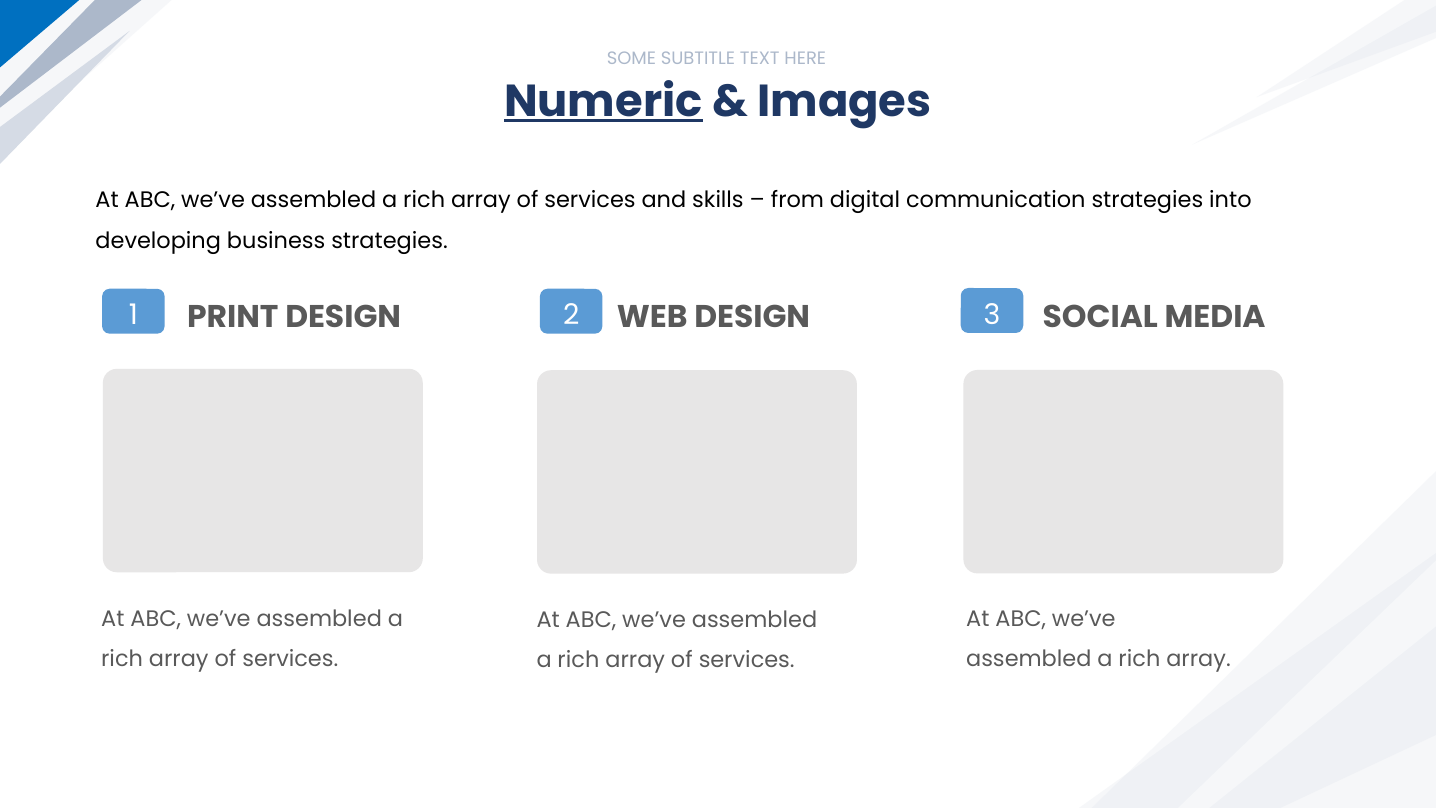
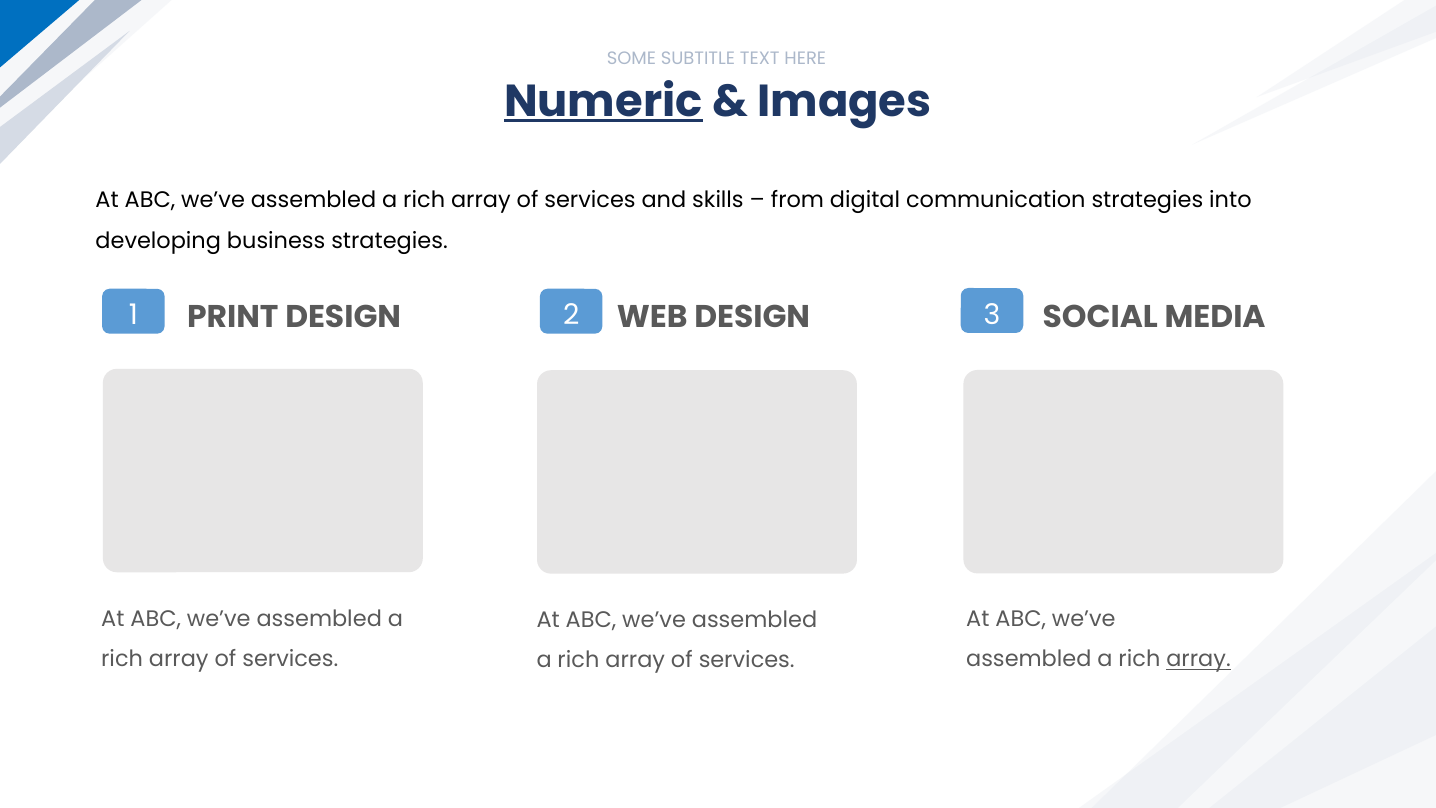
array underline: none -> present (1199, 659)
